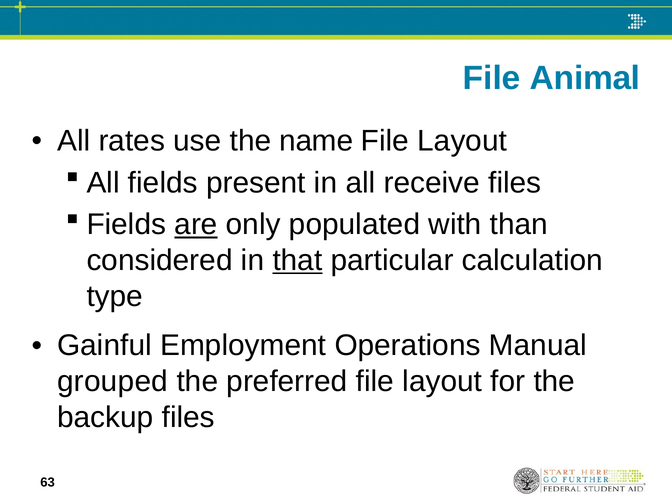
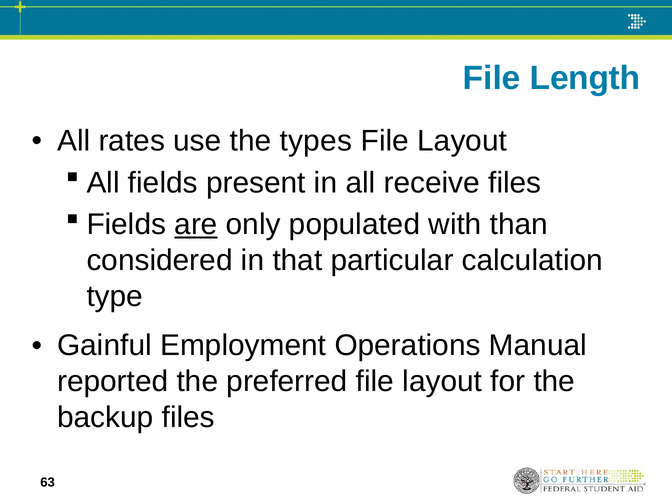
Animal: Animal -> Length (585, 78)
name: name -> types (316, 141)
that underline: present -> none (297, 260)
grouped: grouped -> reported (113, 381)
